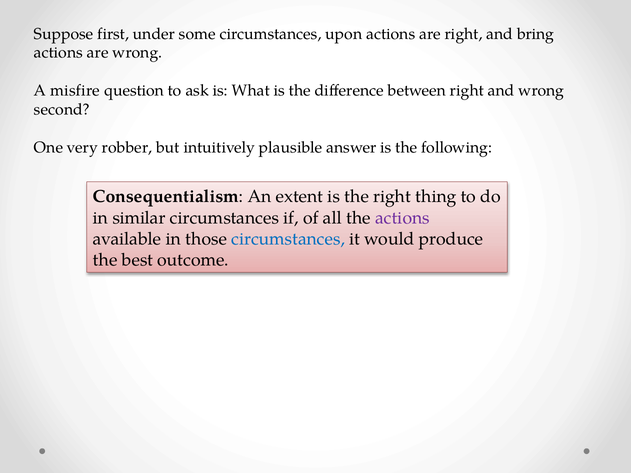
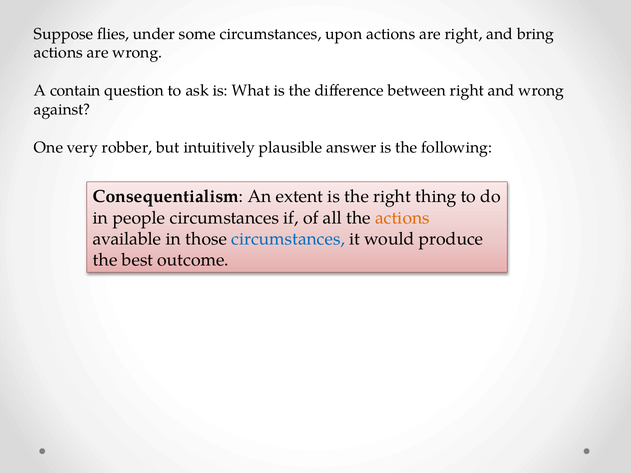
first: first -> flies (113, 34)
misfire: misfire -> contain (75, 91)
second: second -> against (62, 110)
similar: similar -> people (139, 218)
actions colour: purple -> orange (402, 218)
